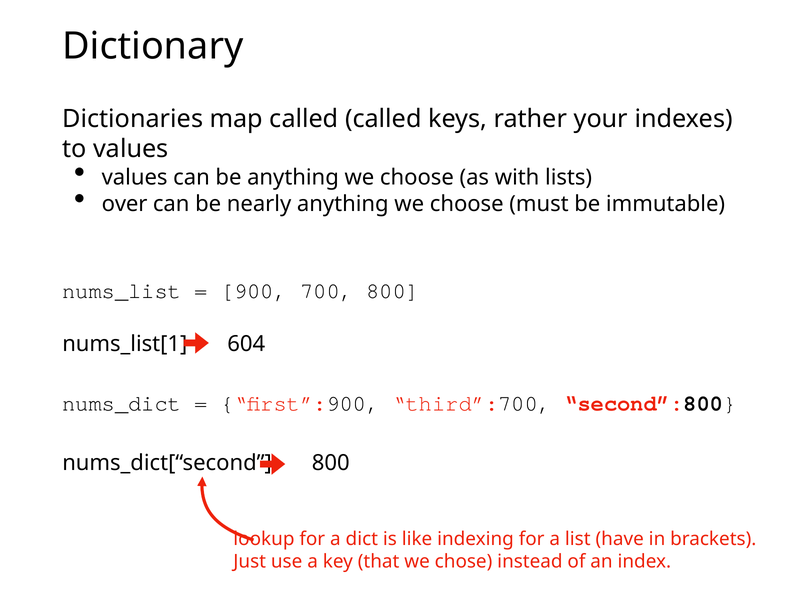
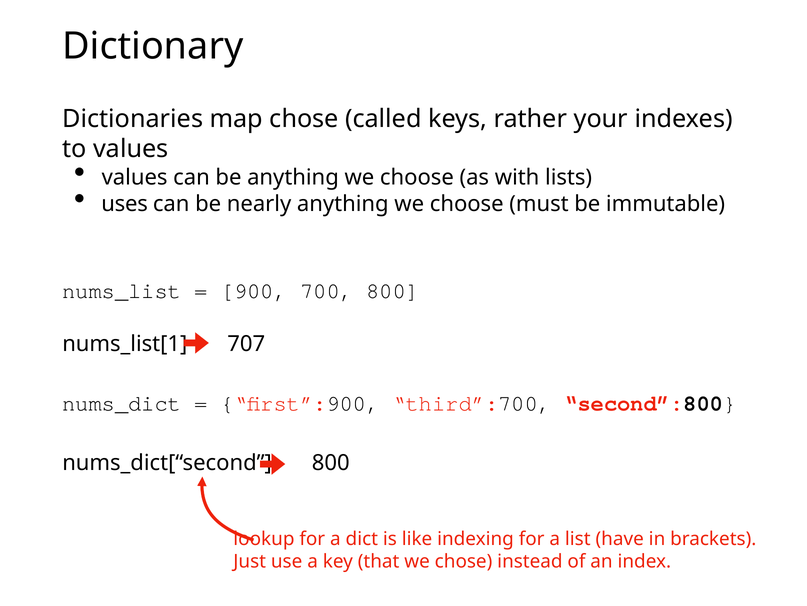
map called: called -> chose (304, 119)
over: over -> uses (125, 204)
604: 604 -> 707 (246, 343)
